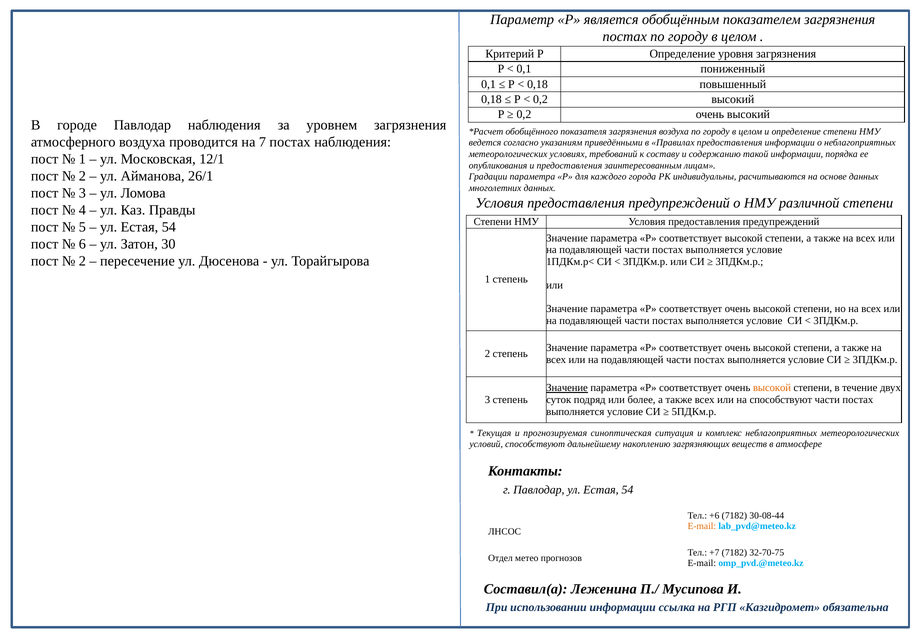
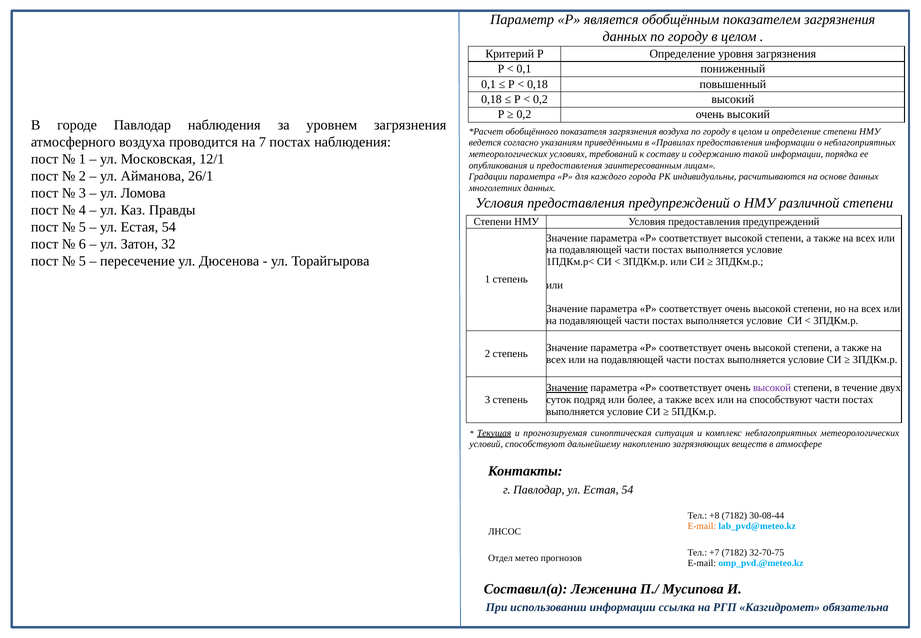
постах: постах -> данных (625, 36)
30: 30 -> 32 (168, 244)
2: 2 -> 5 (82, 261)
высокой colour: orange -> purple (772, 388)
Текущая underline: none -> present (494, 433)
+6: +6 -> +8 (714, 516)
